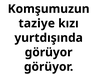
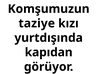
görüyor: görüyor -> kapıdan (49, 52)
